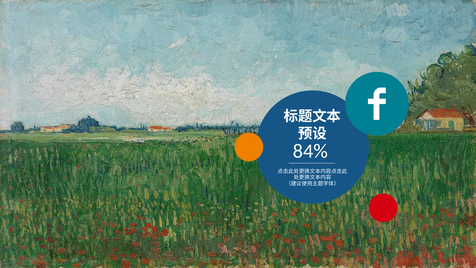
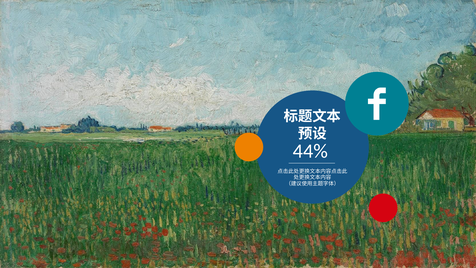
84%: 84% -> 44% (310, 151)
